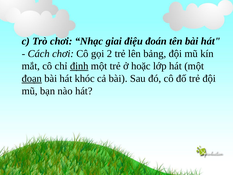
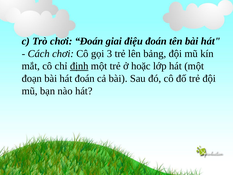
chơi Nhạc: Nhạc -> Đoán (89, 41)
2: 2 -> 3 (110, 54)
đoạn underline: present -> none (32, 78)
hát khóc: khóc -> đoán (85, 78)
